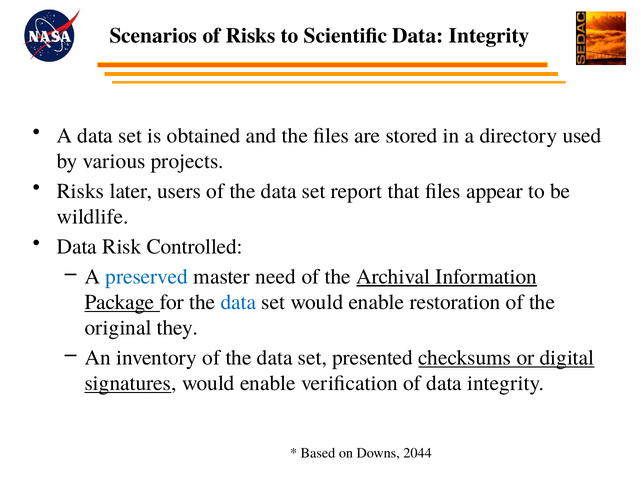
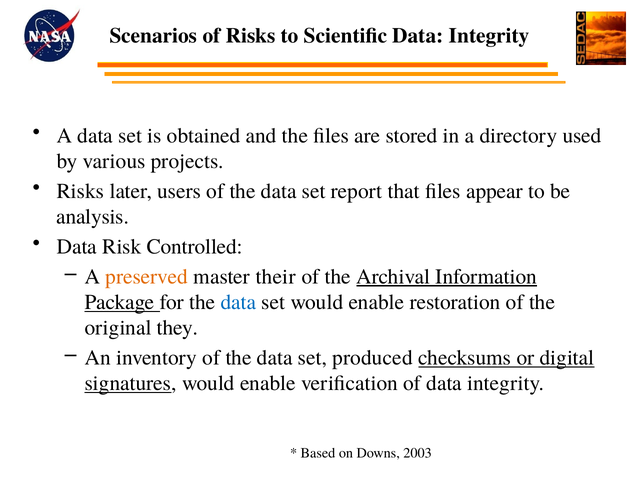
wildlife: wildlife -> analysis (93, 217)
preserved colour: blue -> orange (147, 277)
need: need -> their (276, 277)
presented: presented -> produced (372, 358)
2044: 2044 -> 2003 (418, 454)
